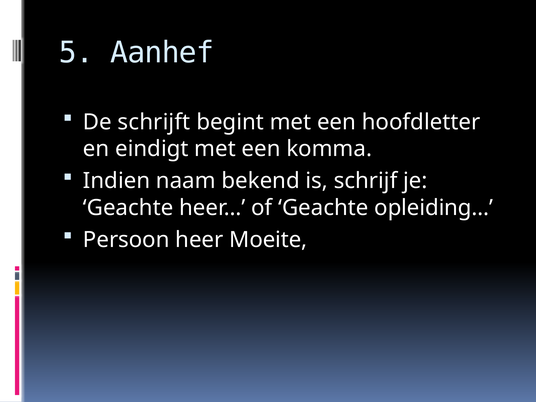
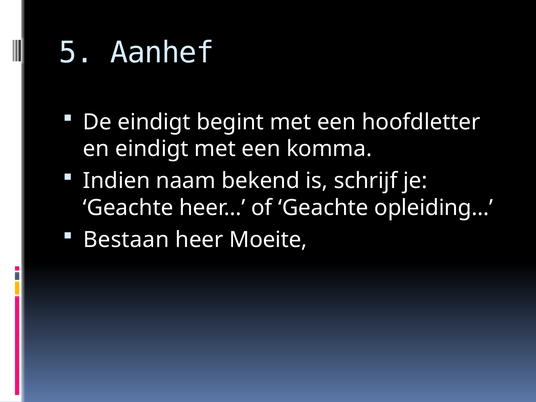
De schrijft: schrijft -> eindigt (154, 122)
Persoon: Persoon -> Bestaan (126, 240)
